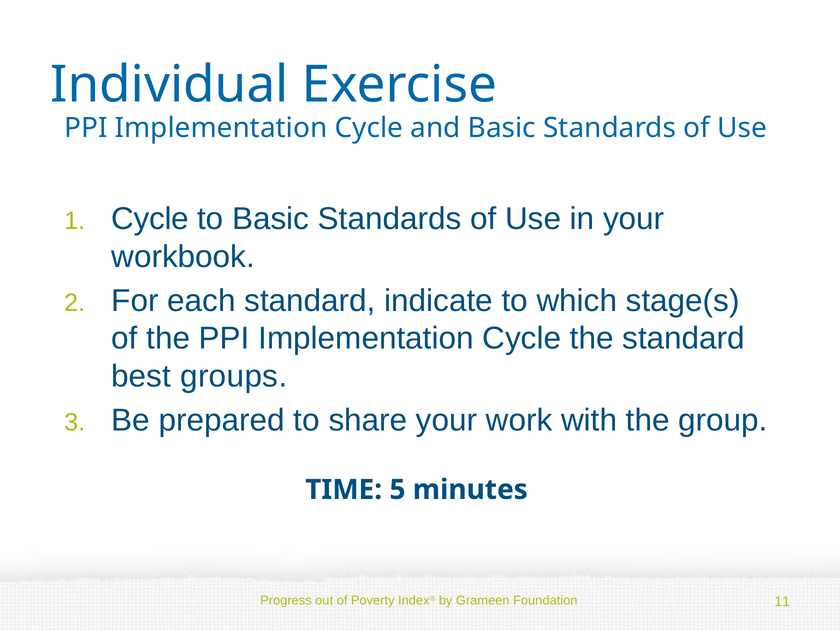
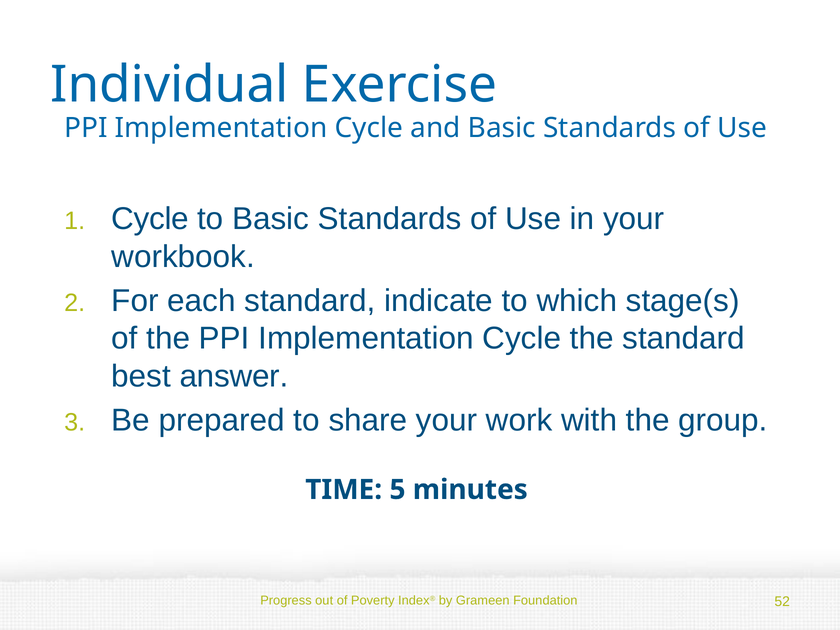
groups: groups -> answer (234, 376)
11: 11 -> 52 (782, 602)
